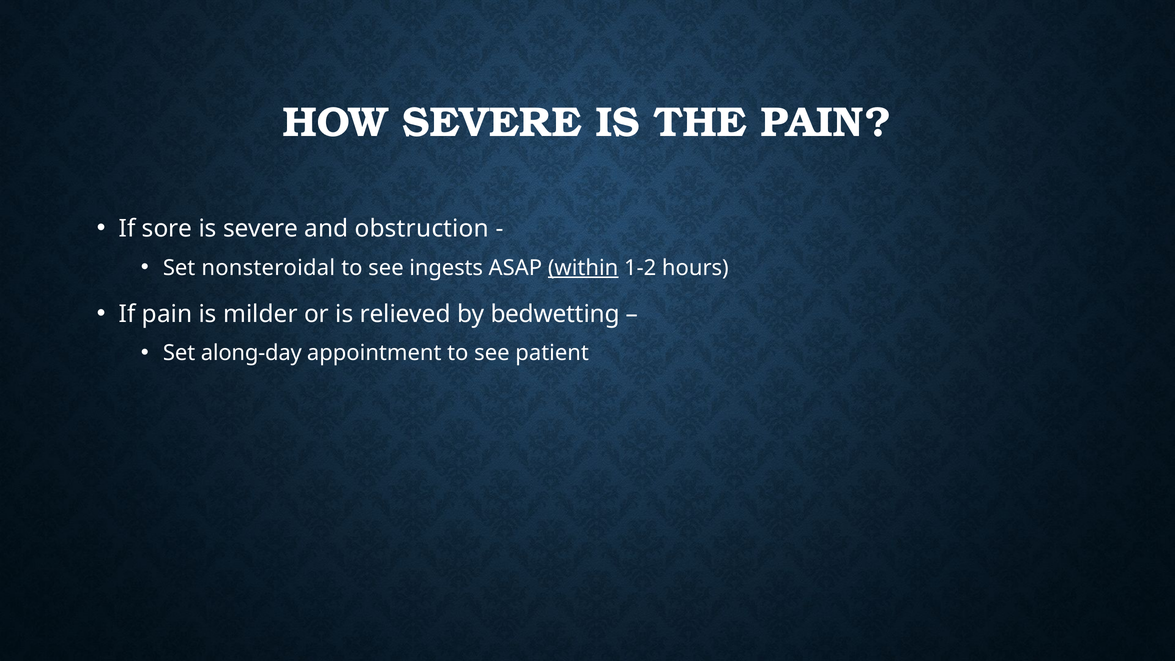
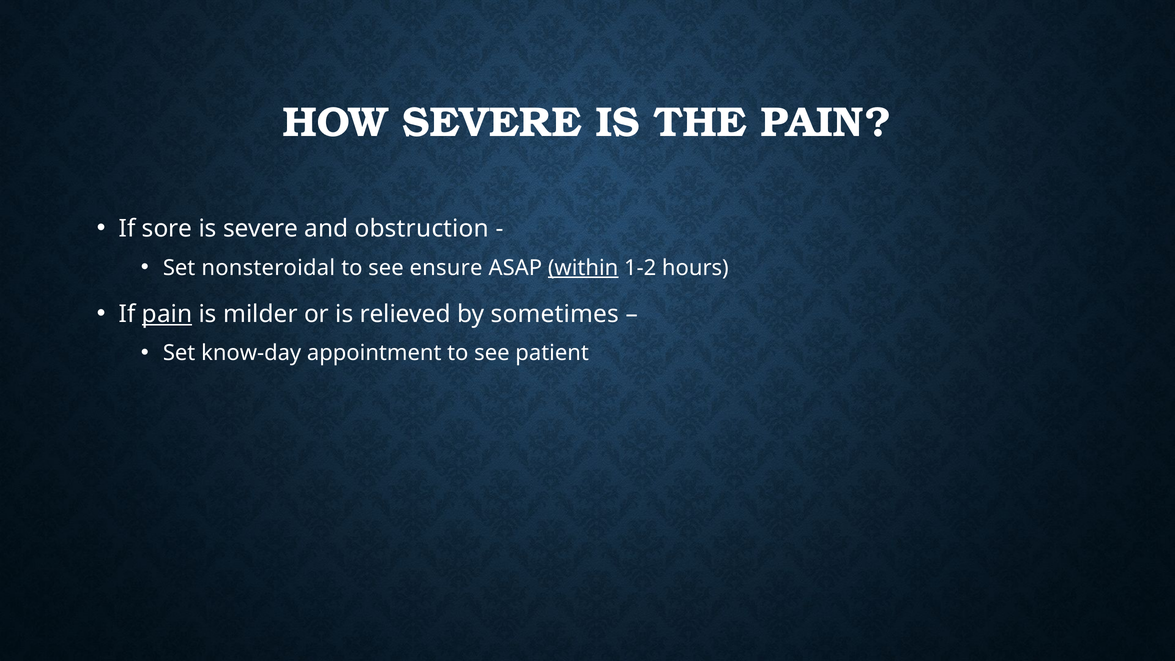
ingests: ingests -> ensure (446, 268)
pain underline: none -> present (167, 314)
bedwetting: bedwetting -> sometimes (555, 314)
along-day: along-day -> know-day (251, 353)
